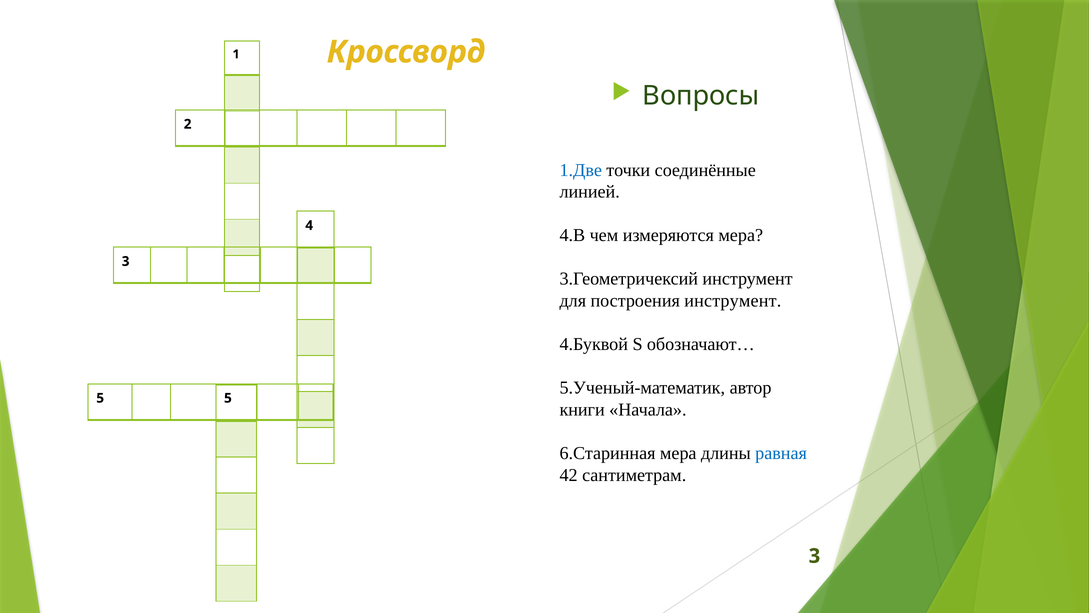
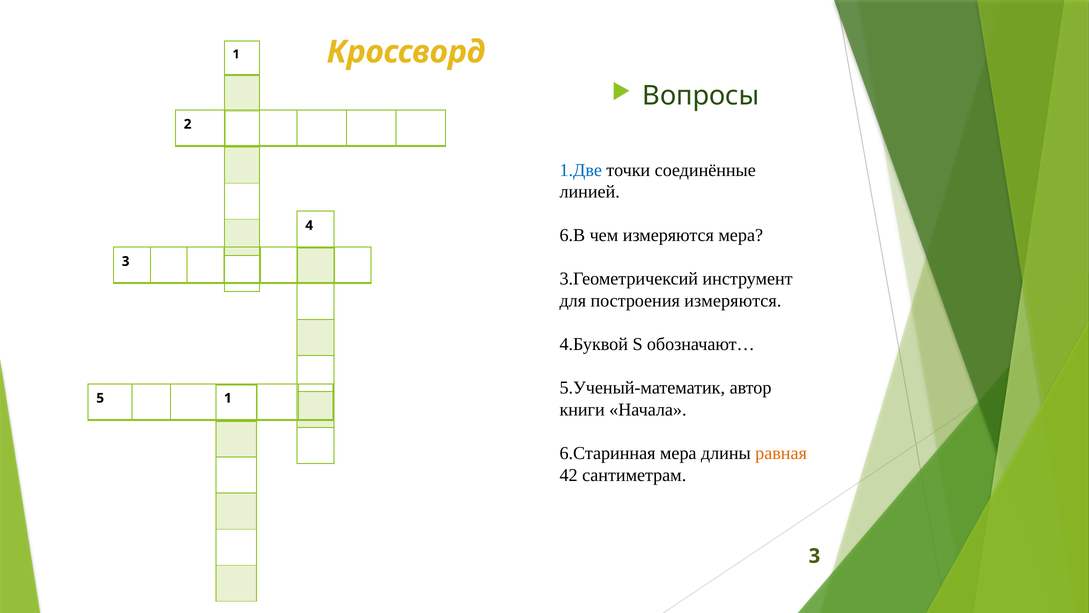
4.В: 4.В -> 6.В (572, 235)
построения инструмент: инструмент -> измеряются (733, 301)
5 5: 5 -> 1 (228, 398)
равная colour: blue -> orange (781, 453)
